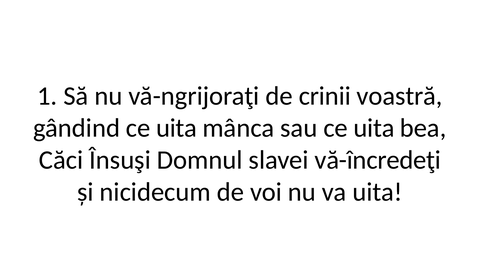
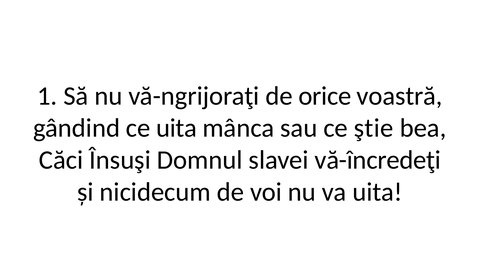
crinii: crinii -> orice (325, 96)
sau ce uita: uita -> ştie (374, 128)
